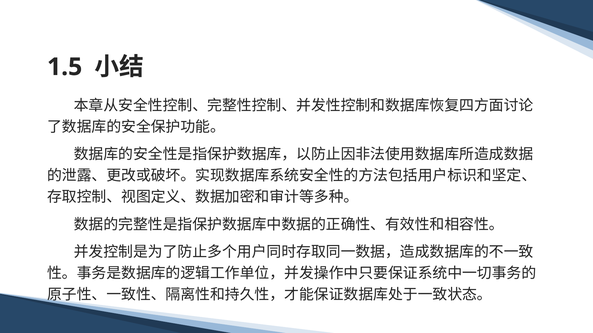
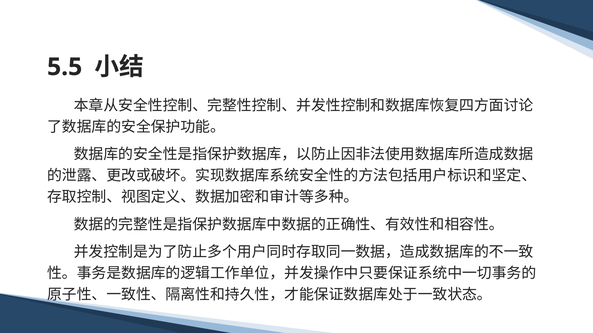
1.5: 1.5 -> 5.5 (65, 67)
